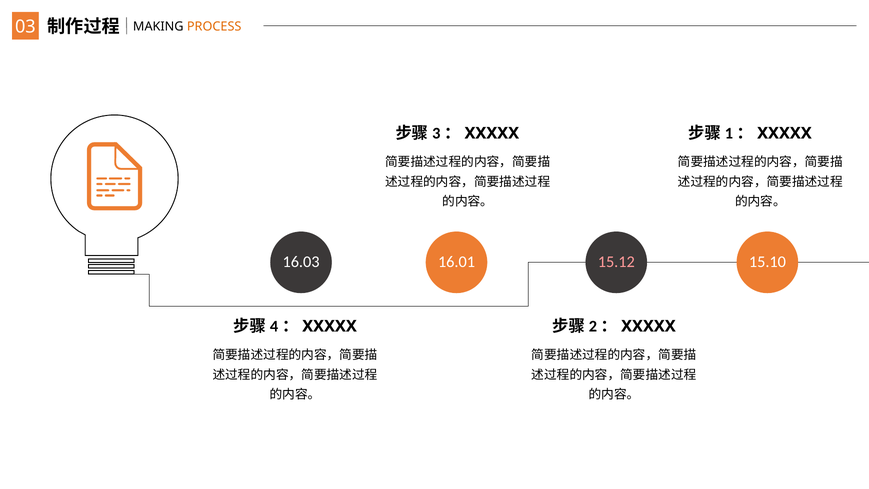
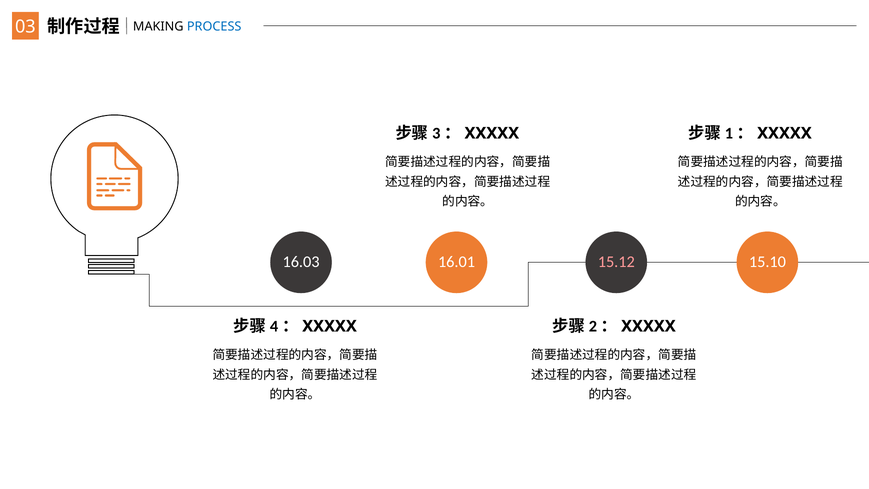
PROCESS colour: orange -> blue (214, 26)
